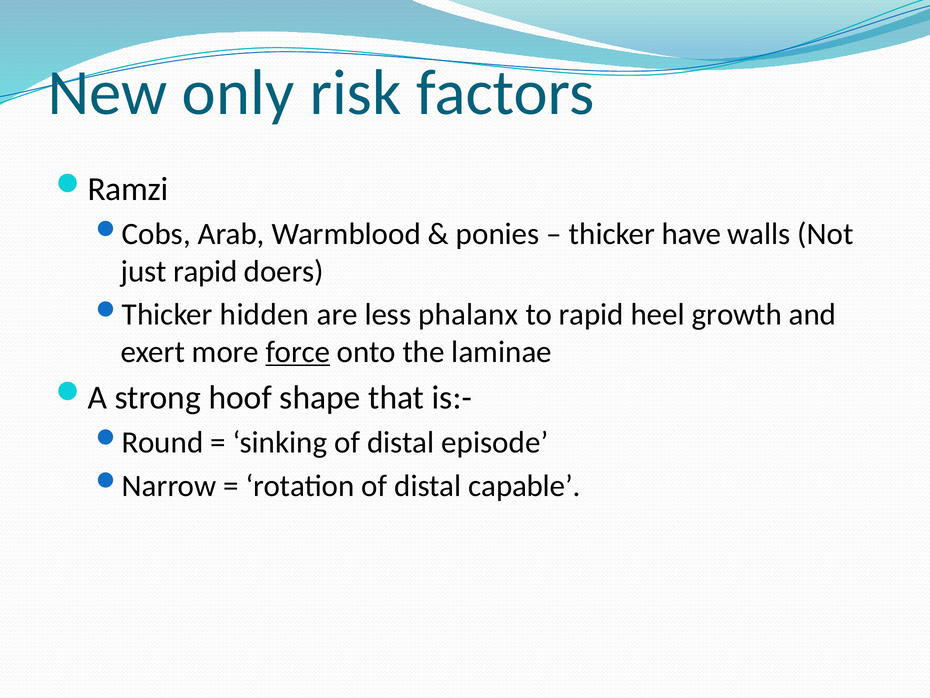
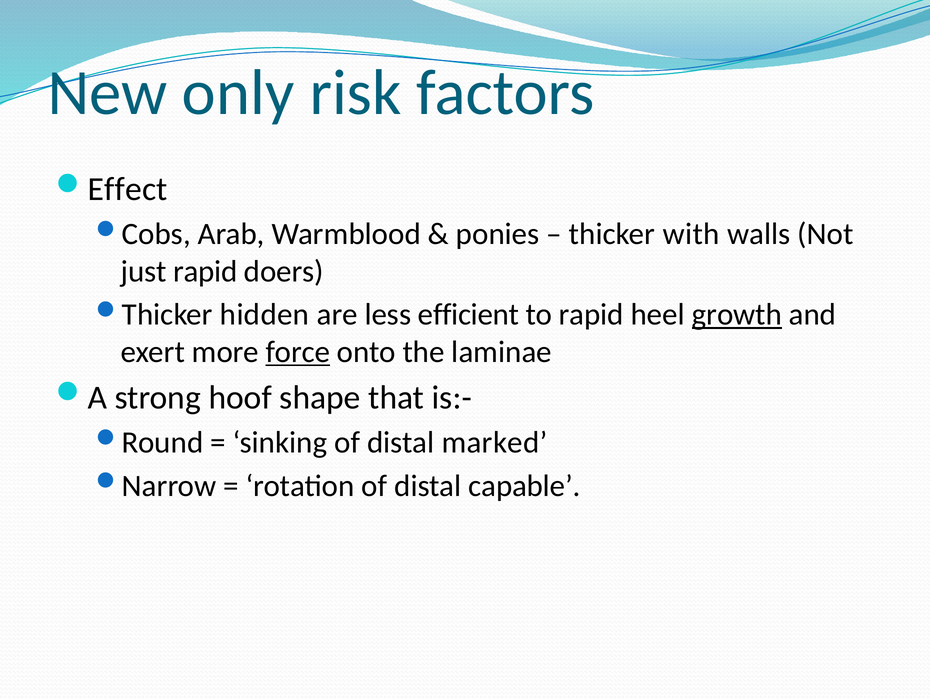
Ramzi: Ramzi -> Effect (128, 189)
have: have -> with (691, 234)
phalanx: phalanx -> efficient (469, 314)
growth underline: none -> present (737, 314)
episode: episode -> marked (495, 442)
